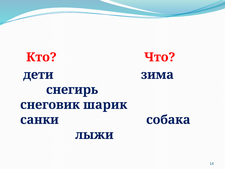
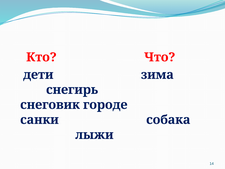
шарик: шарик -> городе (105, 105)
